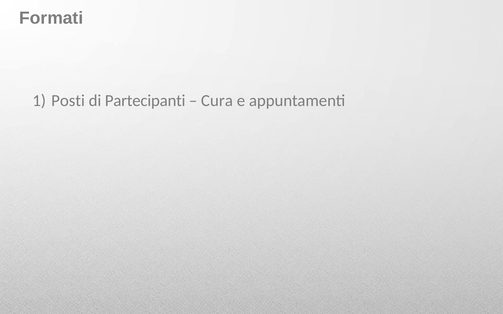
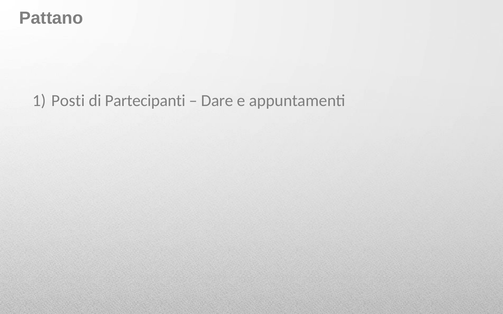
Formati: Formati -> Pattano (51, 18)
Cura: Cura -> Dare (217, 101)
